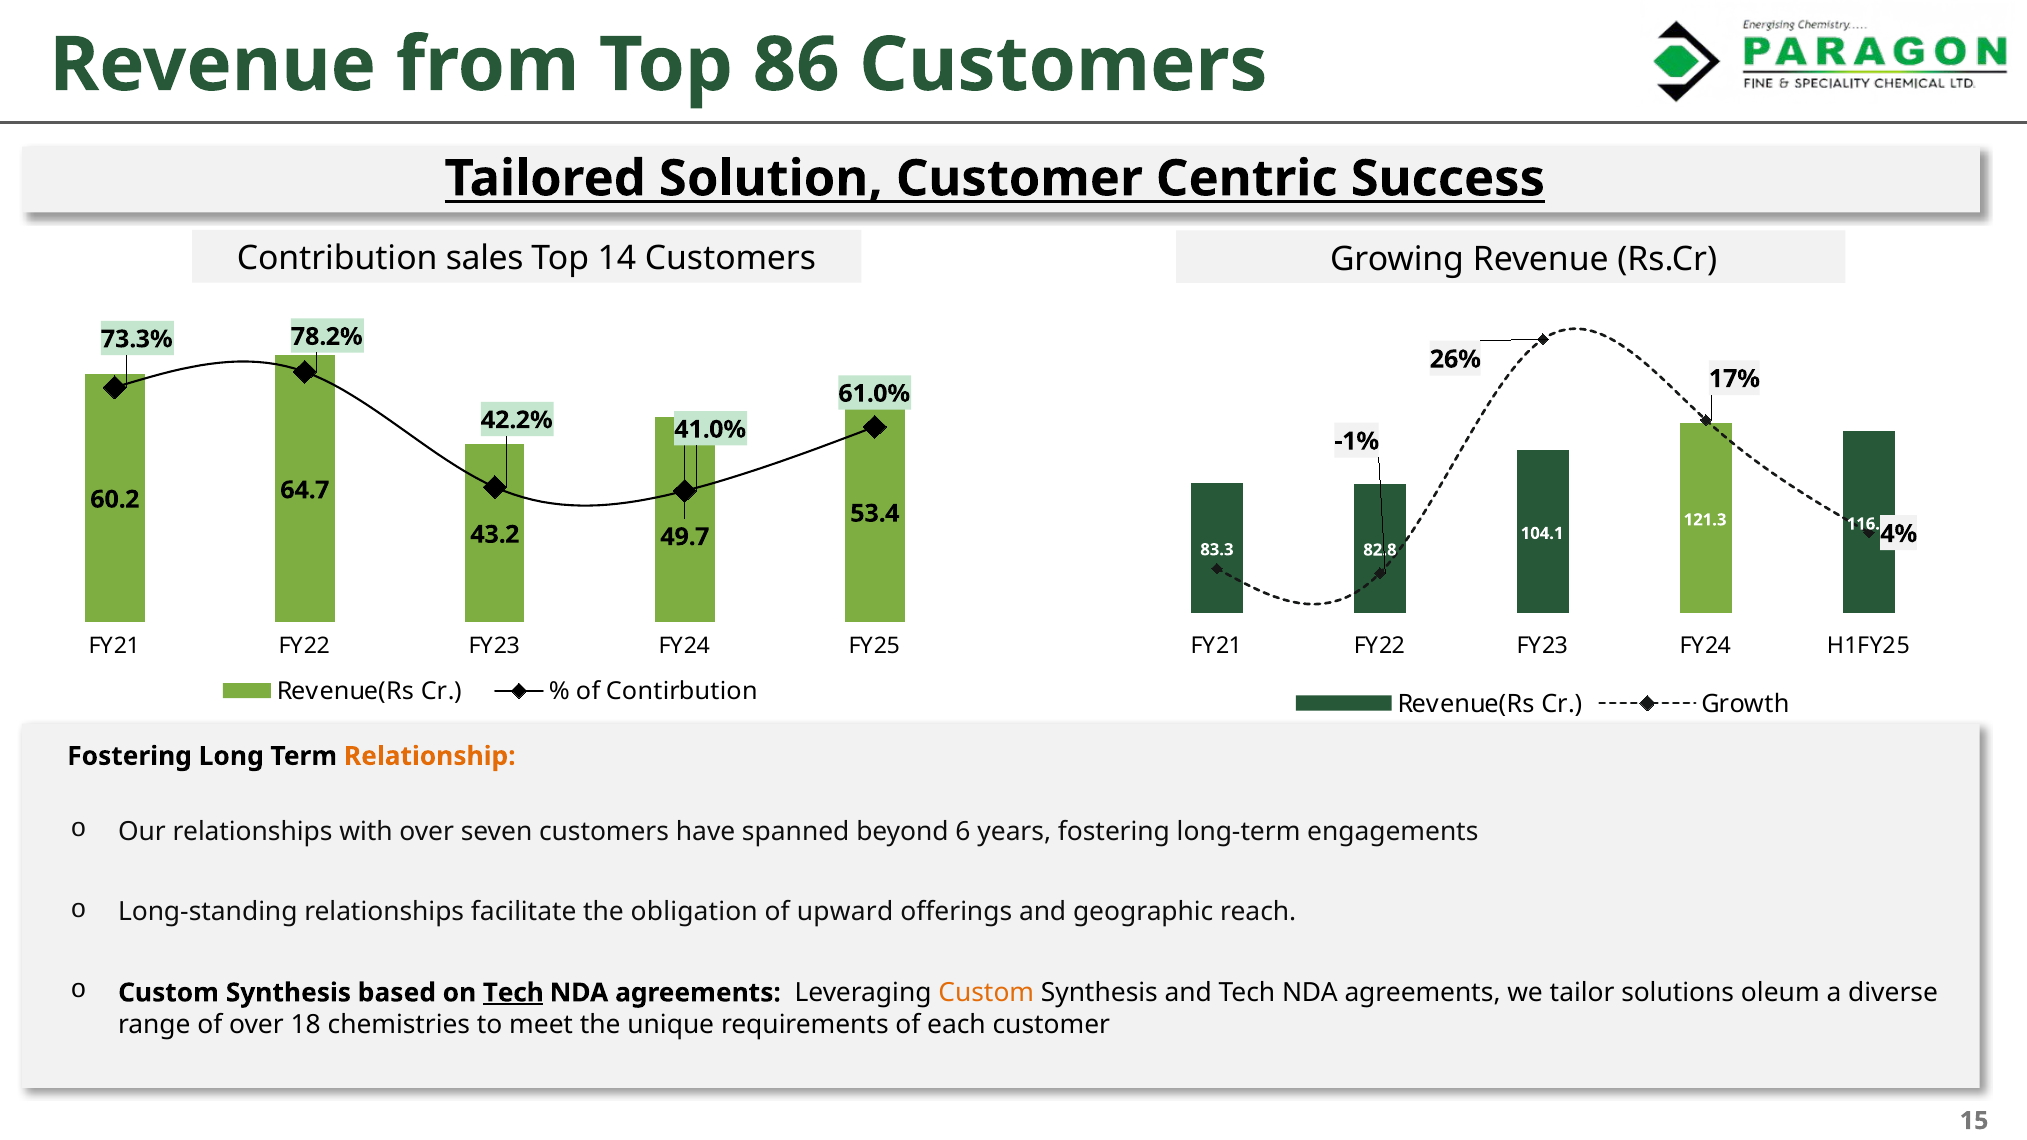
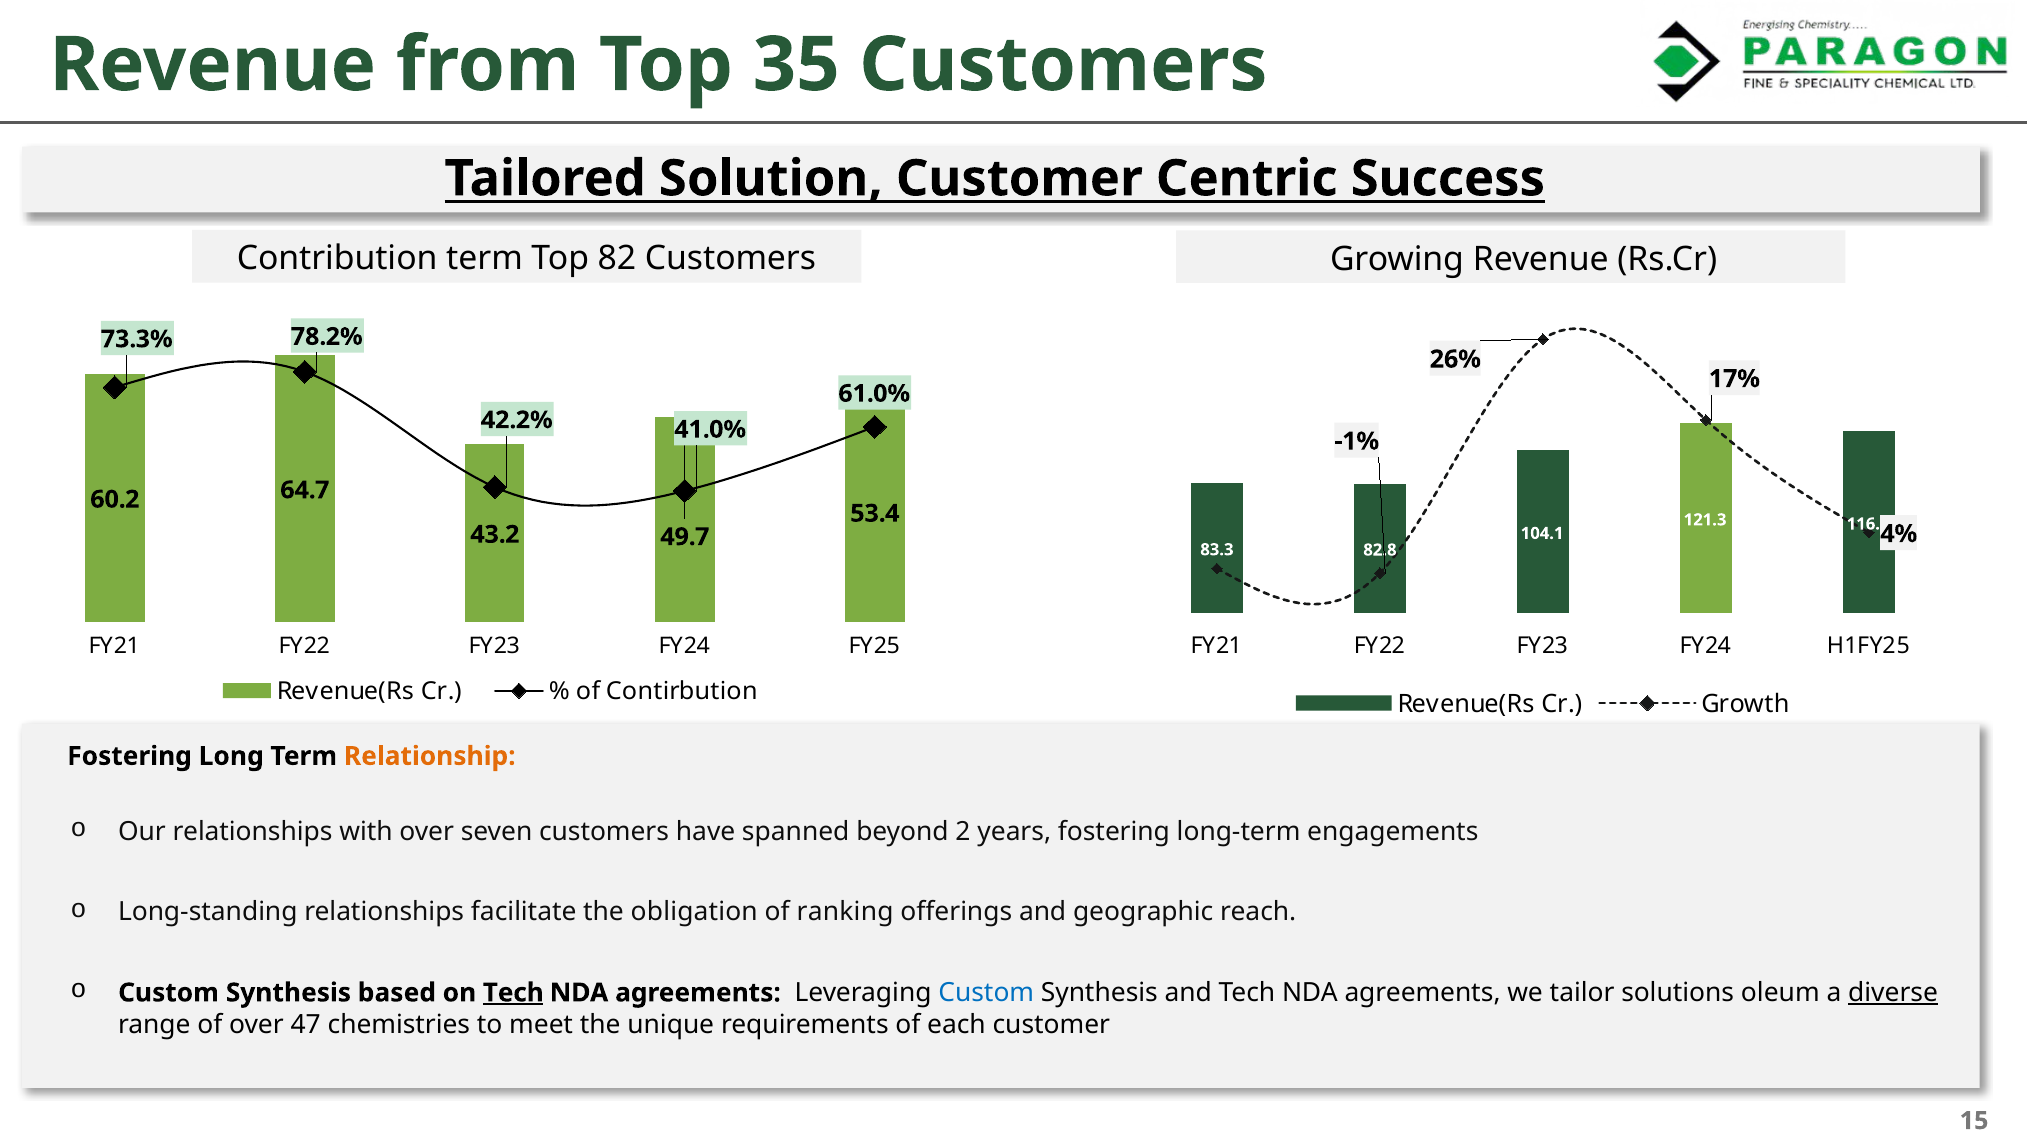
86: 86 -> 35 (796, 65)
Contribution sales: sales -> term (485, 259)
14: 14 -> 82 (617, 259)
6: 6 -> 2 (963, 832)
upward: upward -> ranking (845, 912)
Custom colour: orange -> blue (986, 993)
diverse underline: none -> present (1893, 993)
18: 18 -> 47 (306, 1025)
